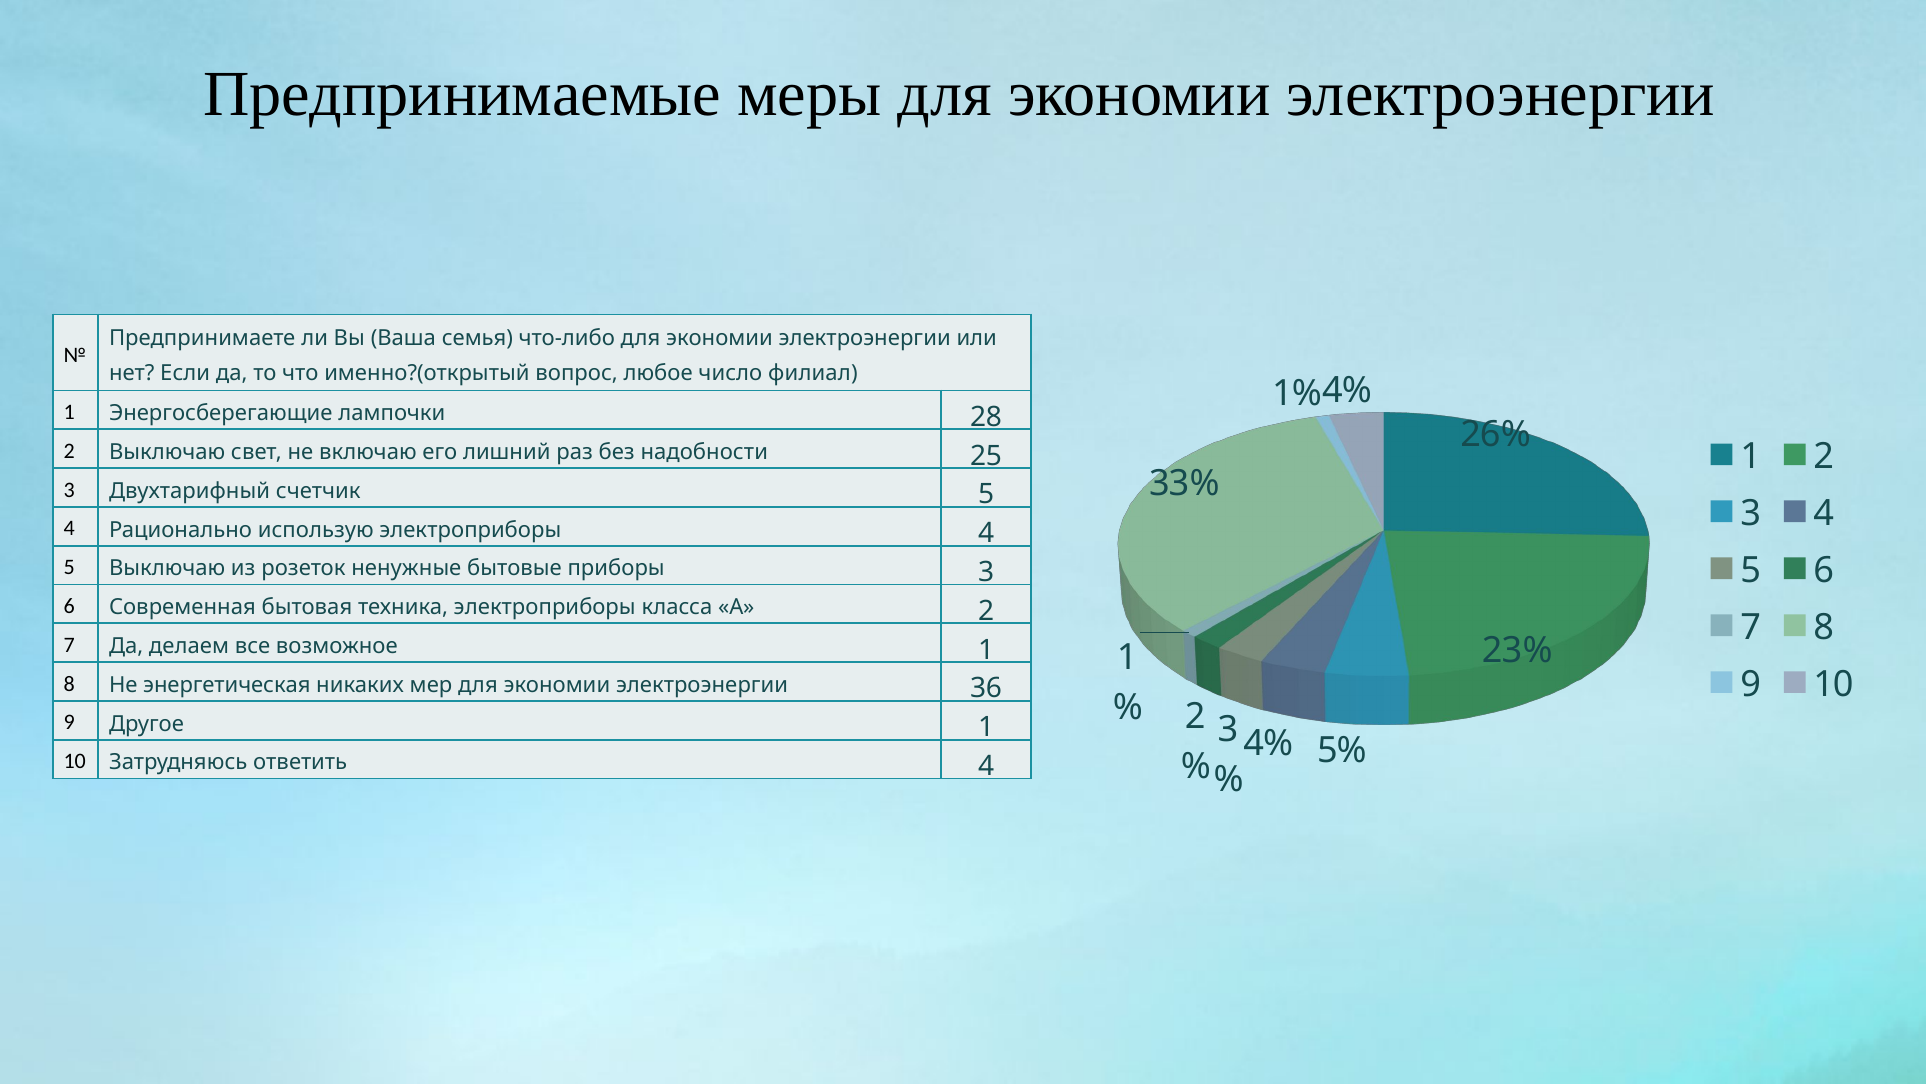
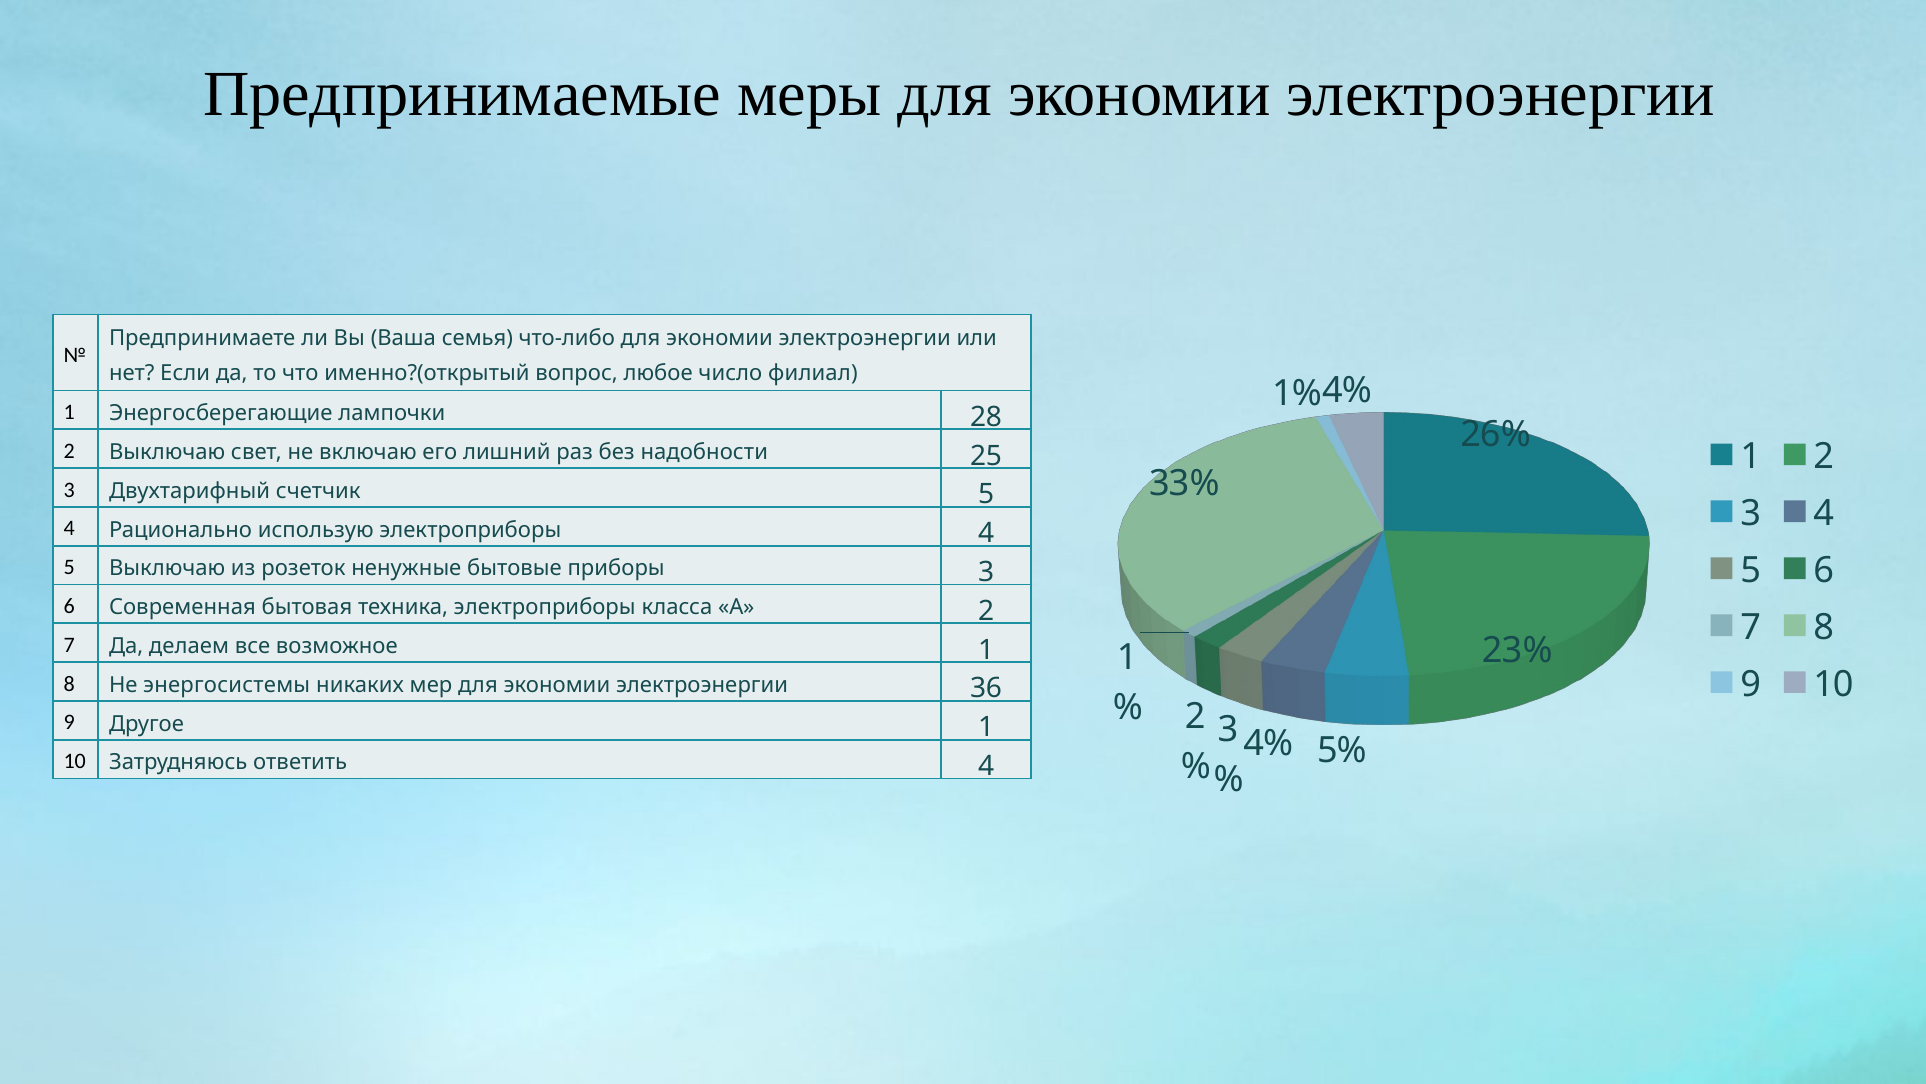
энергетическая: энергетическая -> энергосистемы (227, 685)
